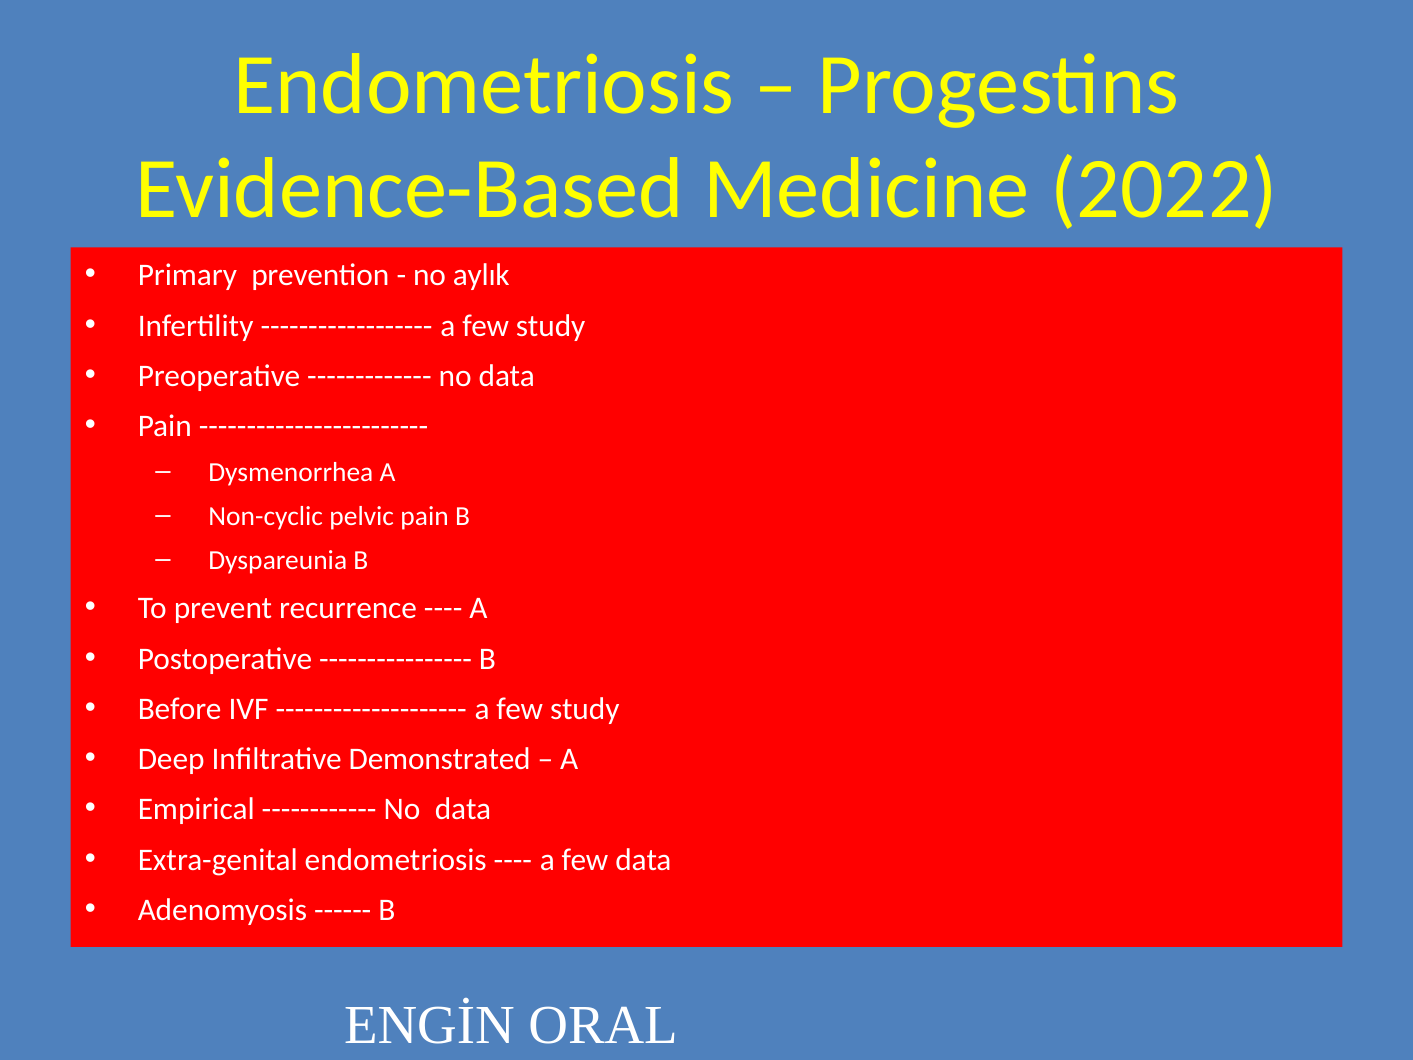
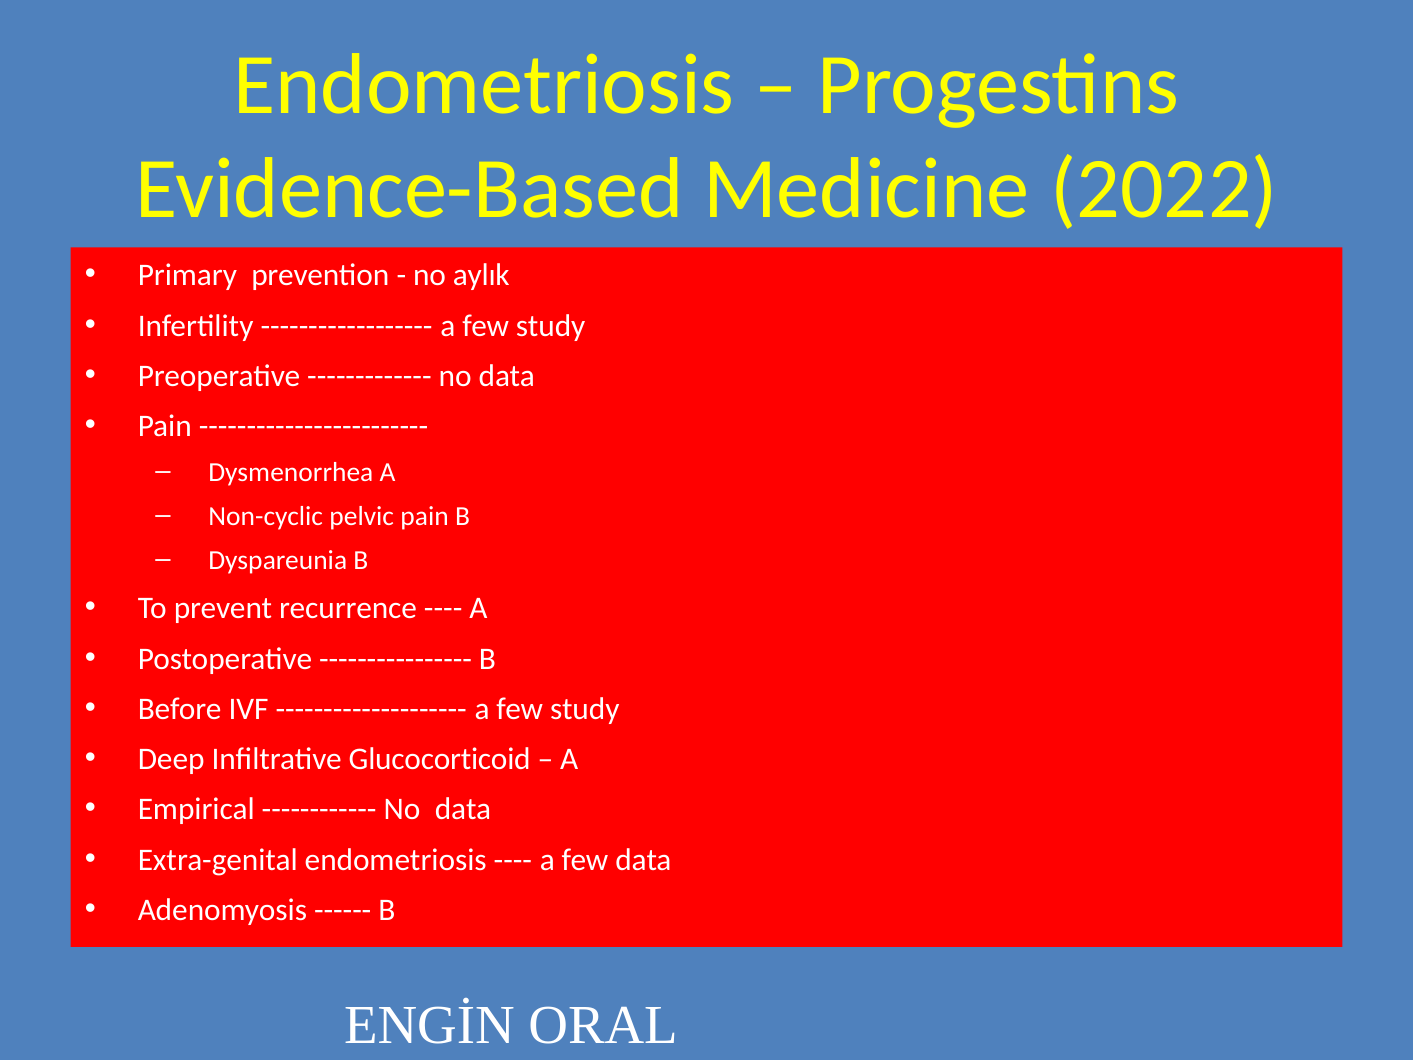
Demonstrated: Demonstrated -> Glucocorticoid (440, 759)
